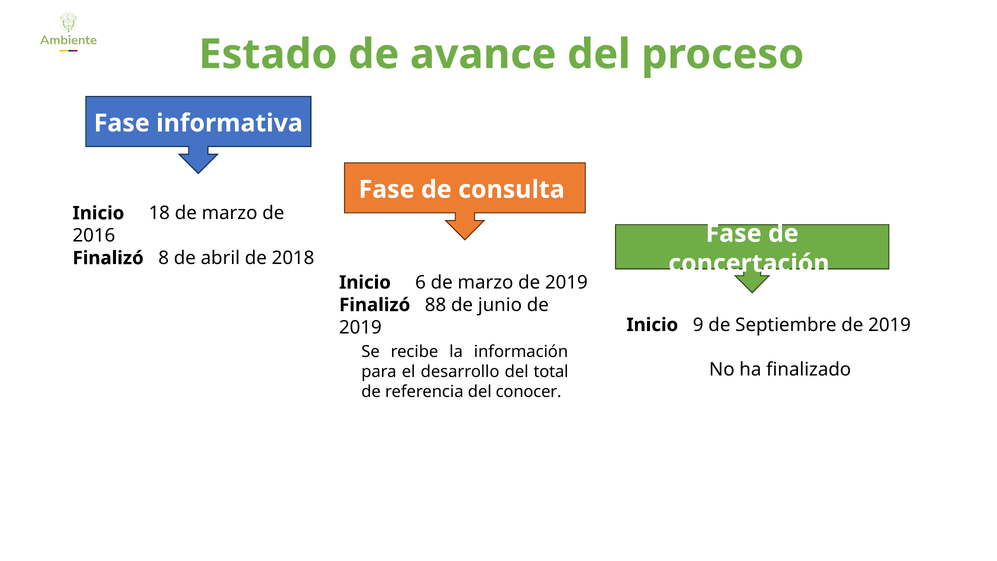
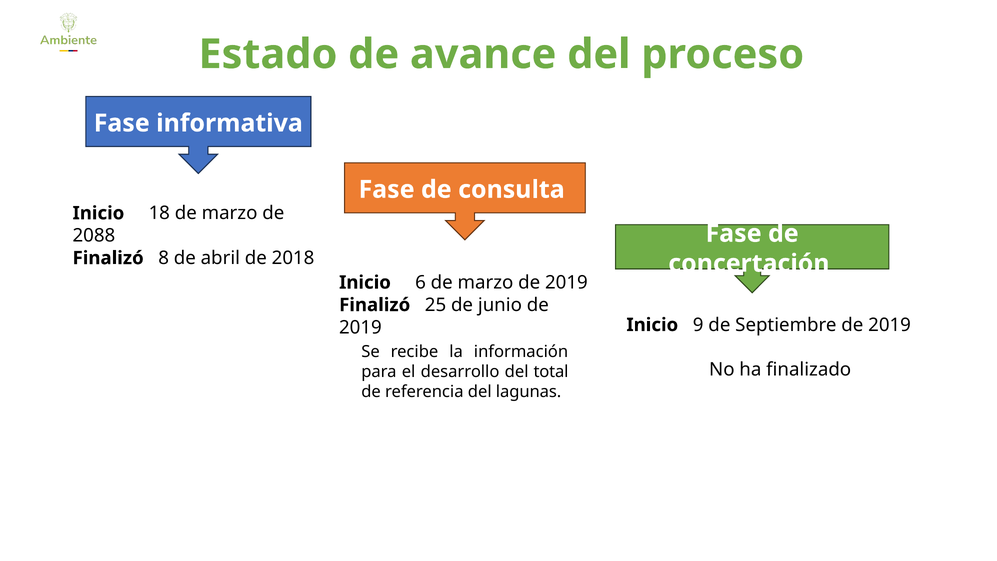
2016: 2016 -> 2088 (94, 236)
88: 88 -> 25 (436, 305)
conocer: conocer -> lagunas (529, 392)
